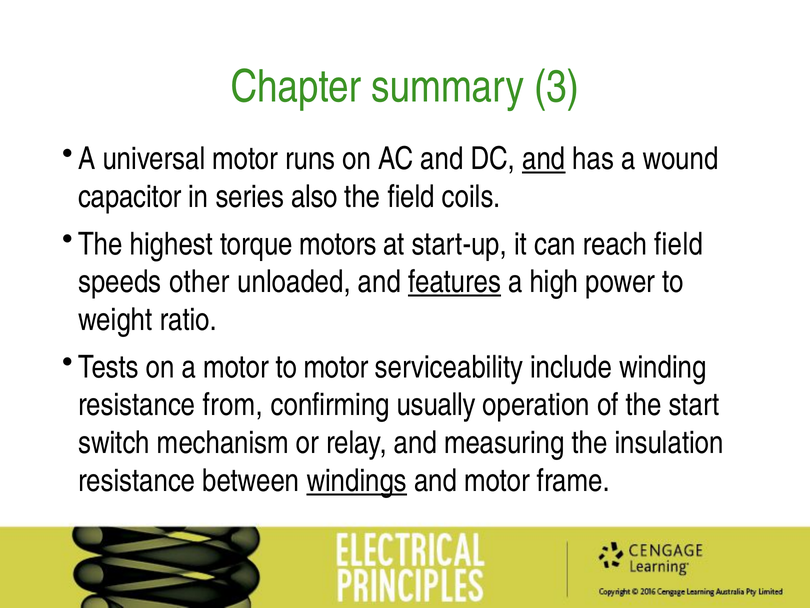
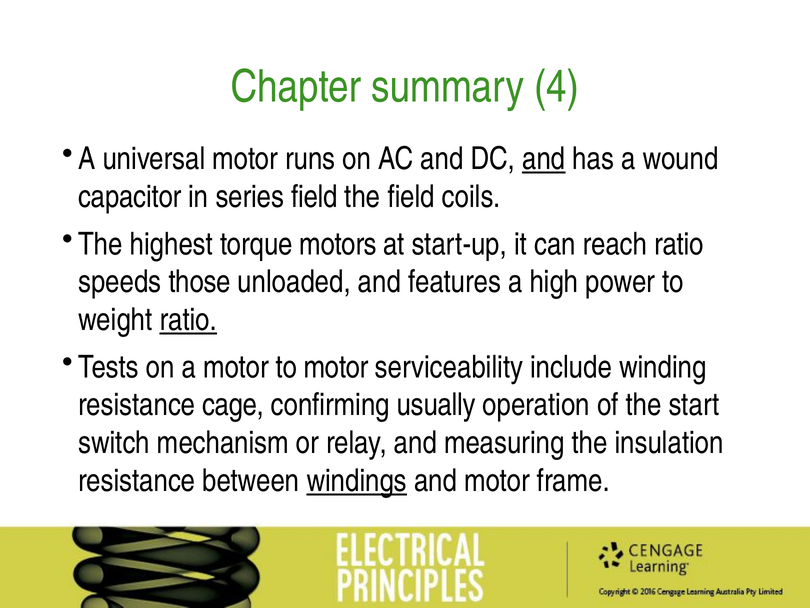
3: 3 -> 4 (557, 87)
series also: also -> field (314, 197)
reach field: field -> ratio (679, 244)
other: other -> those (200, 282)
features underline: present -> none (455, 282)
ratio underline: none -> present (188, 320)
from: from -> cage (233, 405)
